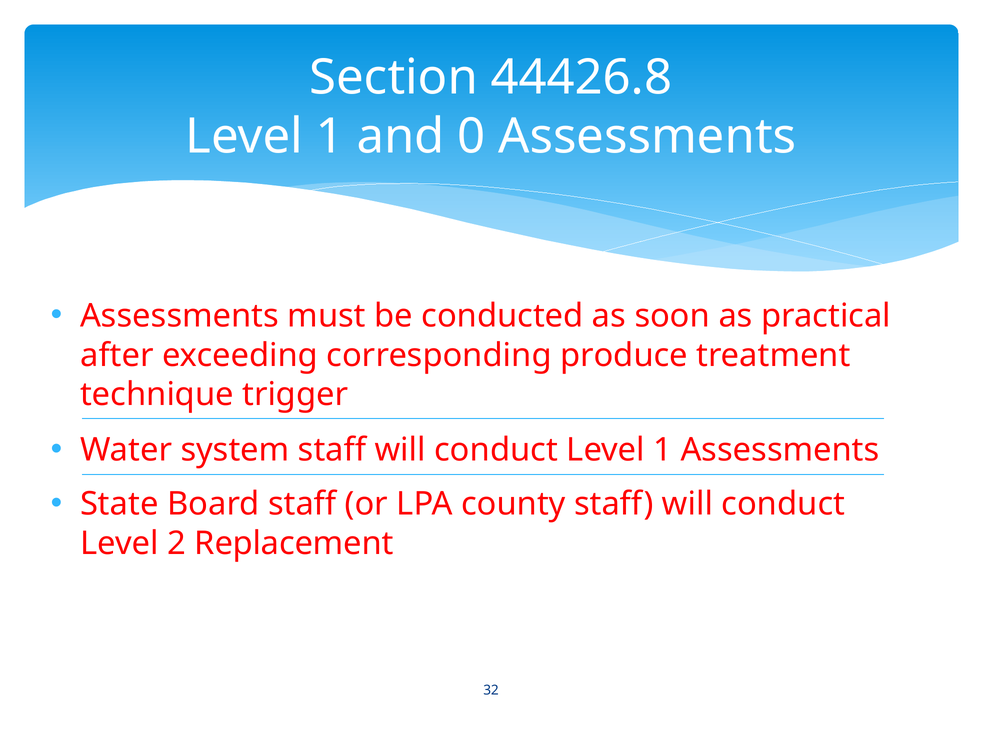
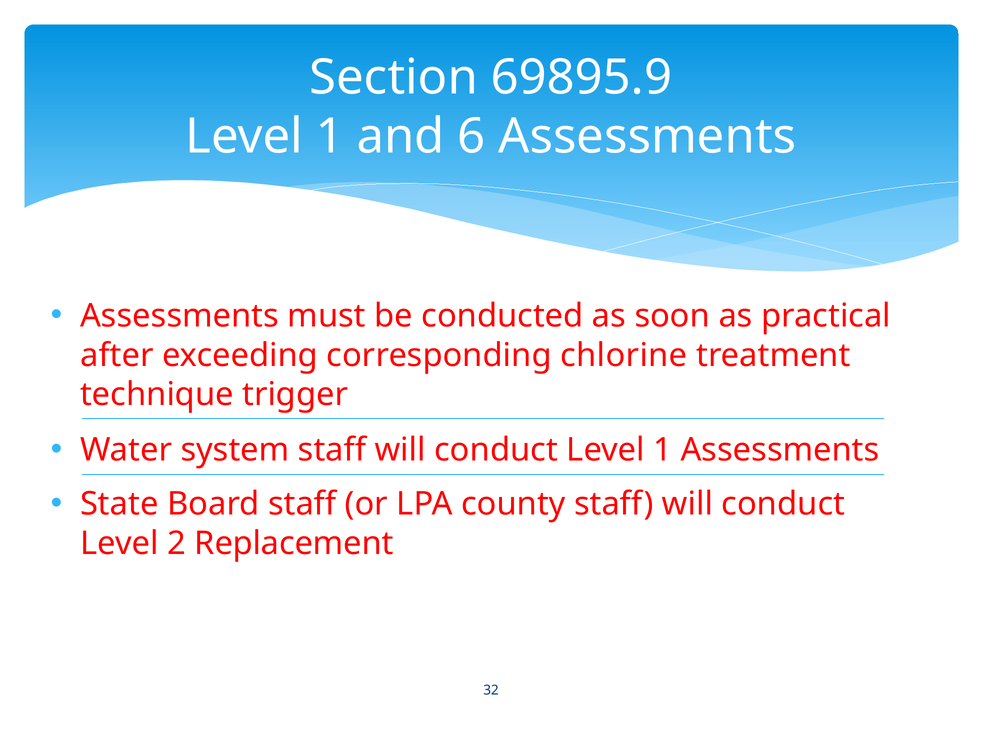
44426.8: 44426.8 -> 69895.9 (581, 78)
0: 0 -> 6 (471, 136)
produce: produce -> chlorine (624, 355)
